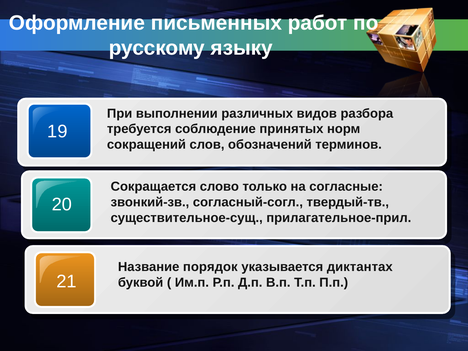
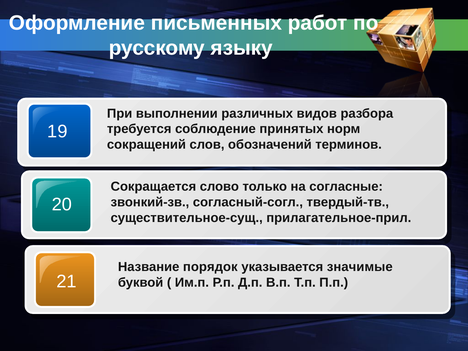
диктантах: диктантах -> значимые (360, 267)
